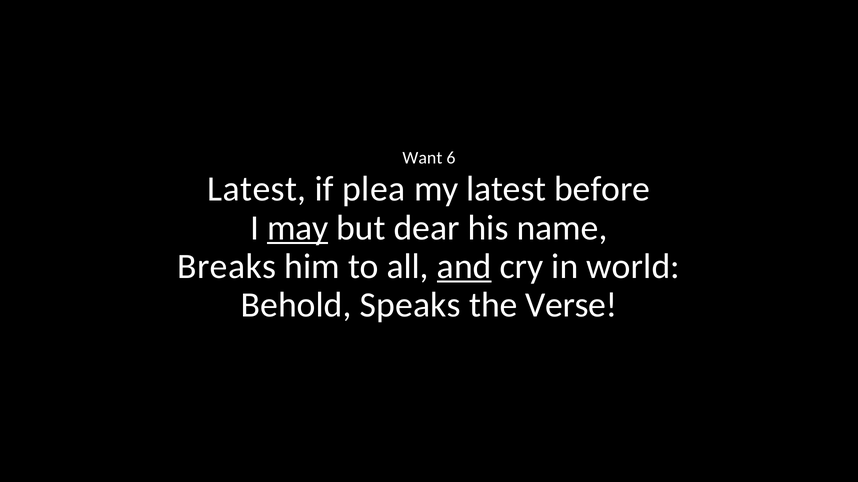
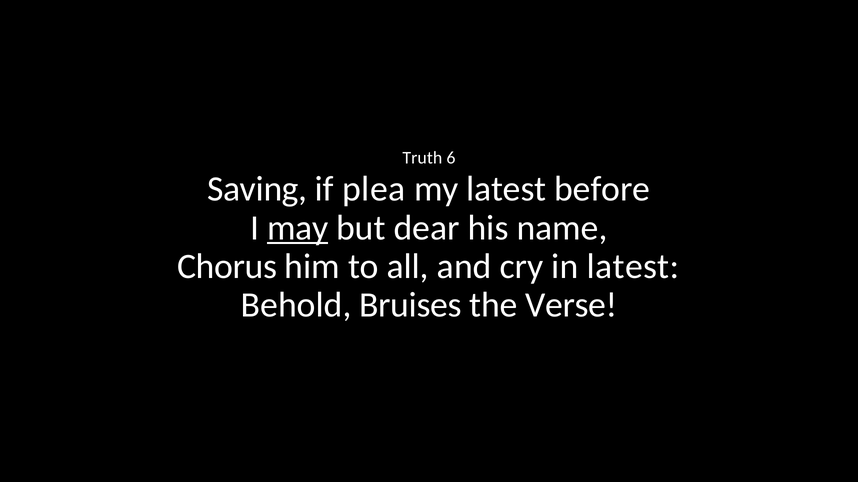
Want: Want -> Truth (422, 158)
Latest: Latest -> Saving (257, 189)
Breaks: Breaks -> Chorus (227, 267)
and underline: present -> none (464, 267)
in world: world -> latest (633, 267)
Speaks: Speaks -> Bruises (410, 305)
